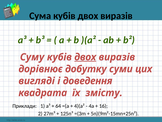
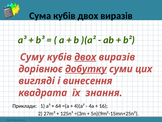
добутку underline: none -> present (86, 69)
доведення: доведення -> винесення (88, 81)
змісту: змісту -> знання (104, 92)
